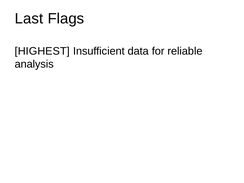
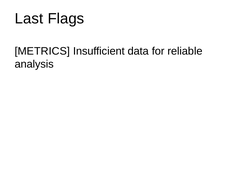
HIGHEST: HIGHEST -> METRICS (42, 51)
